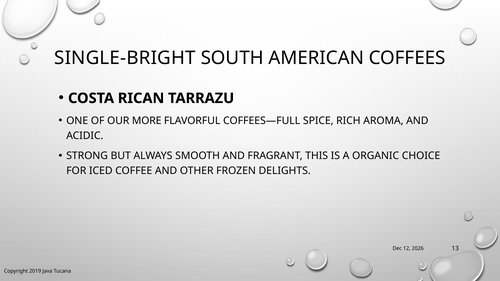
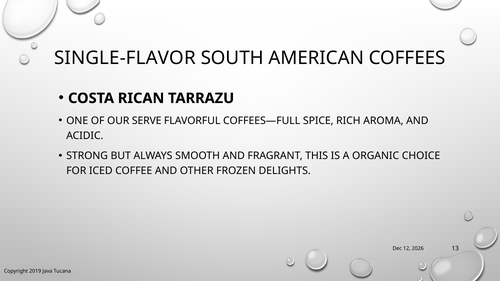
SINGLE-BRIGHT: SINGLE-BRIGHT -> SINGLE-FLAVOR (125, 58)
MORE: MORE -> SERVE (147, 121)
